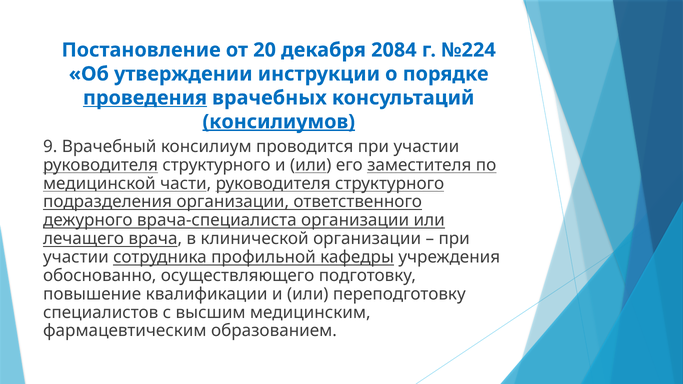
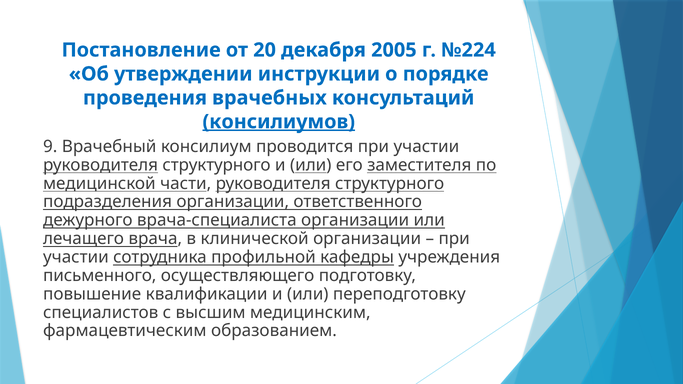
2084: 2084 -> 2005 (394, 50)
проведения underline: present -> none (145, 98)
обоснованно: обоснованно -> письменного (100, 276)
